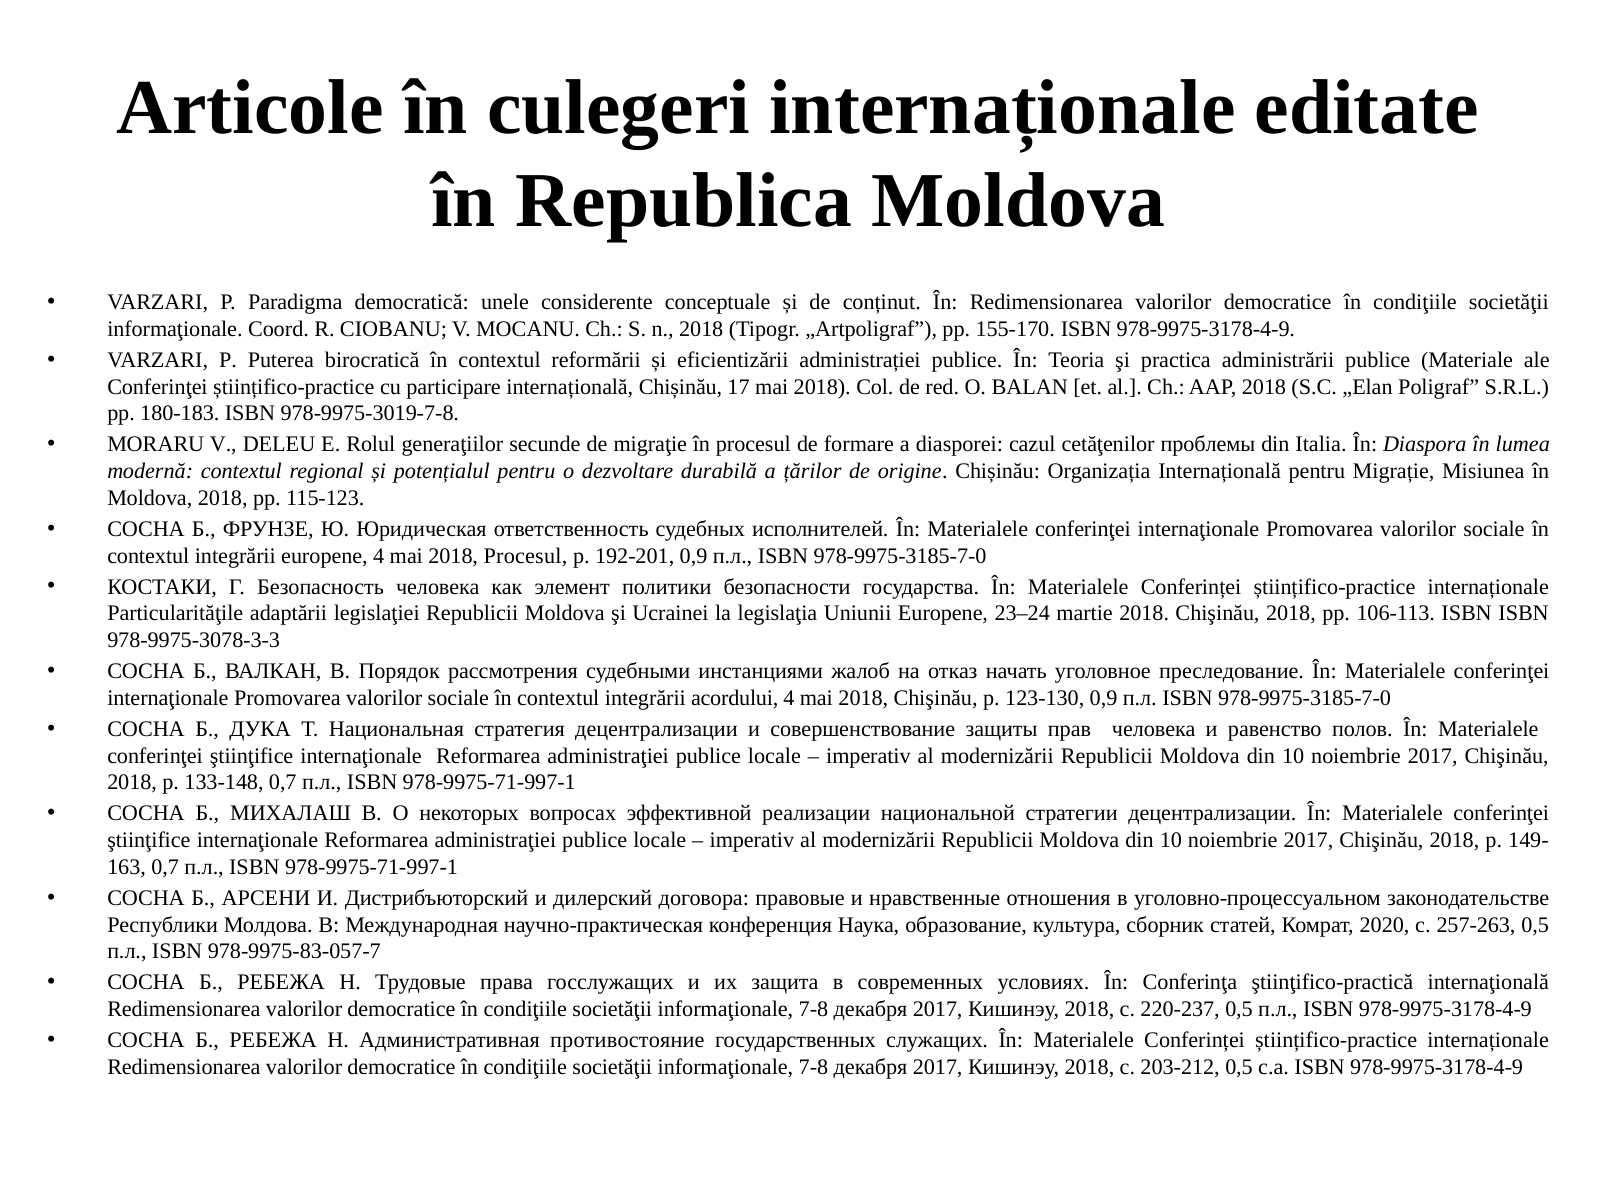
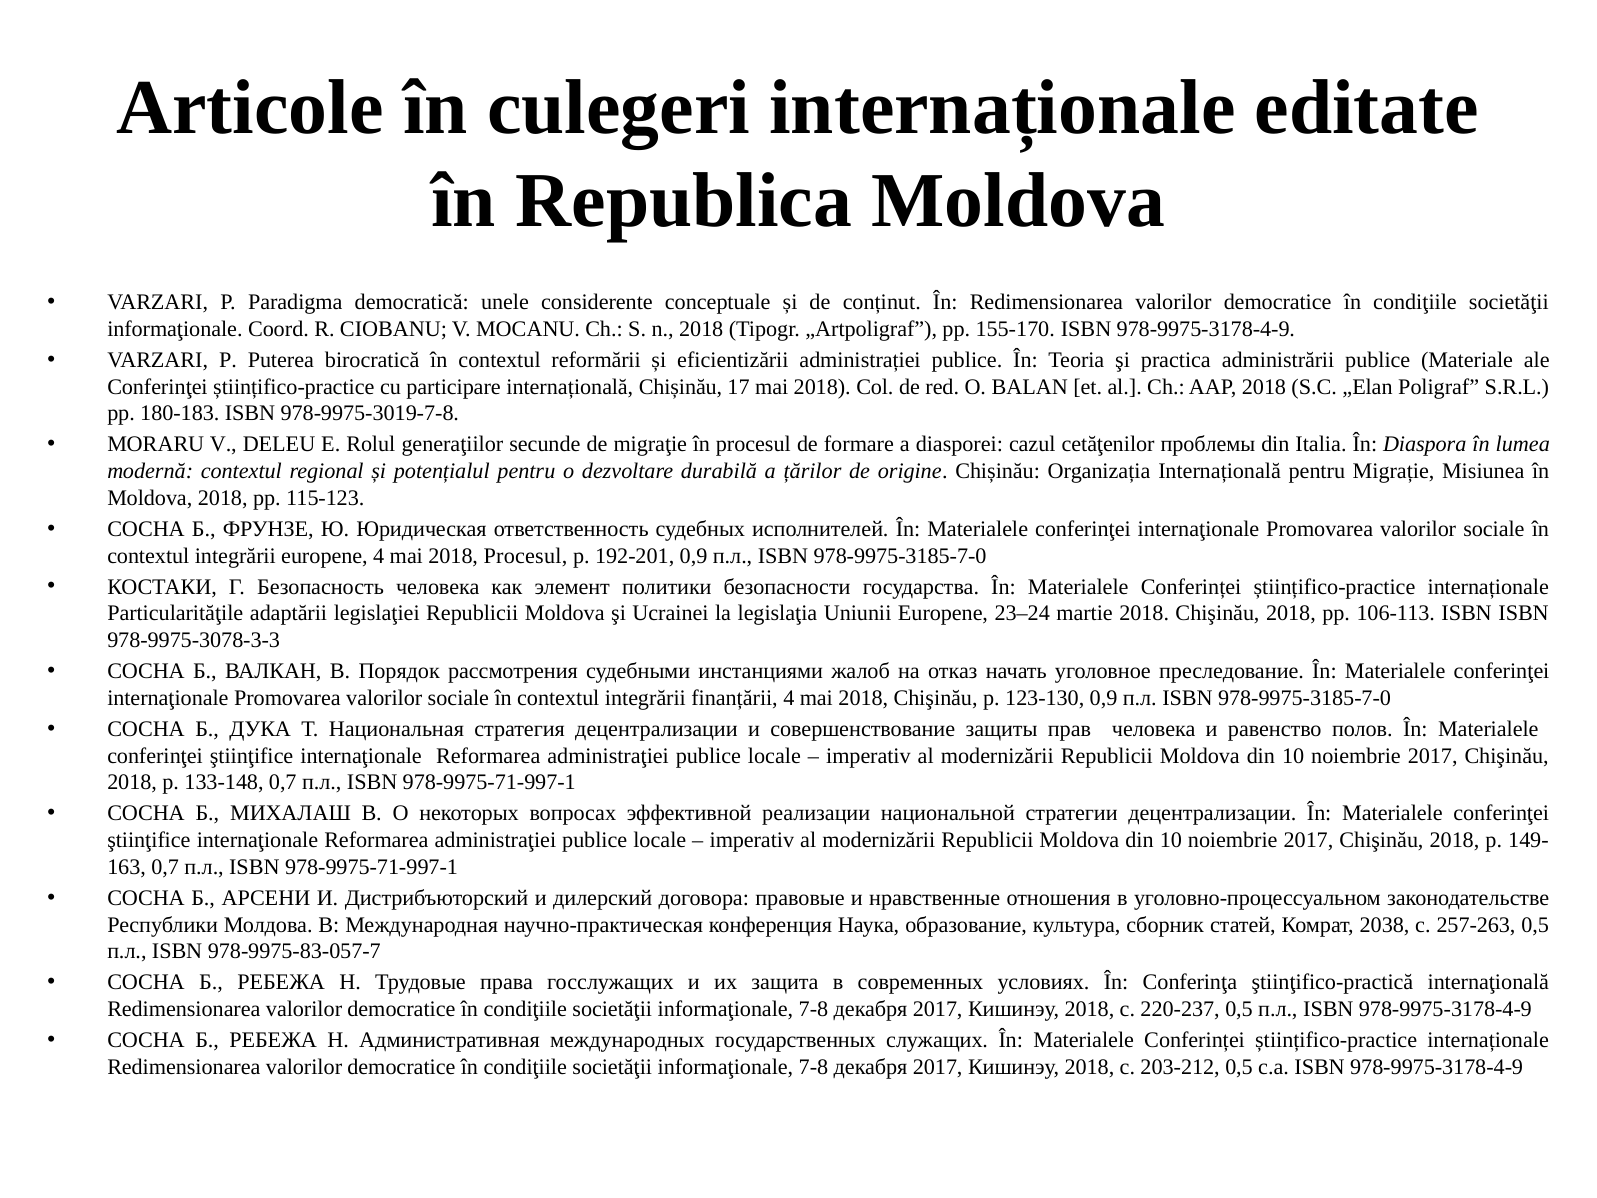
acordului: acordului -> finanțării (735, 698)
2020: 2020 -> 2038 (1385, 925)
противостояние: противостояние -> международных (627, 1040)
